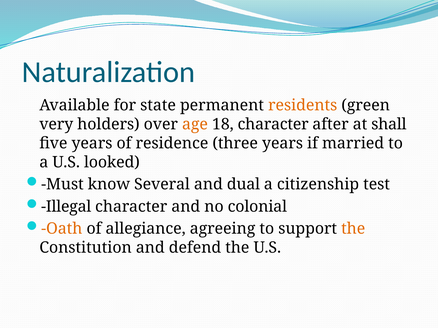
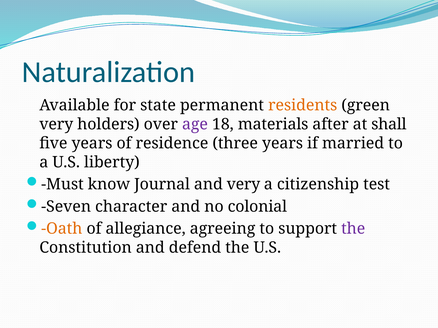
age colour: orange -> purple (195, 125)
18 character: character -> materials (273, 125)
looked: looked -> liberty (112, 163)
Several: Several -> Journal (162, 185)
and dual: dual -> very (243, 185)
Illegal: Illegal -> Seven (66, 207)
the colour: orange -> purple (353, 229)
